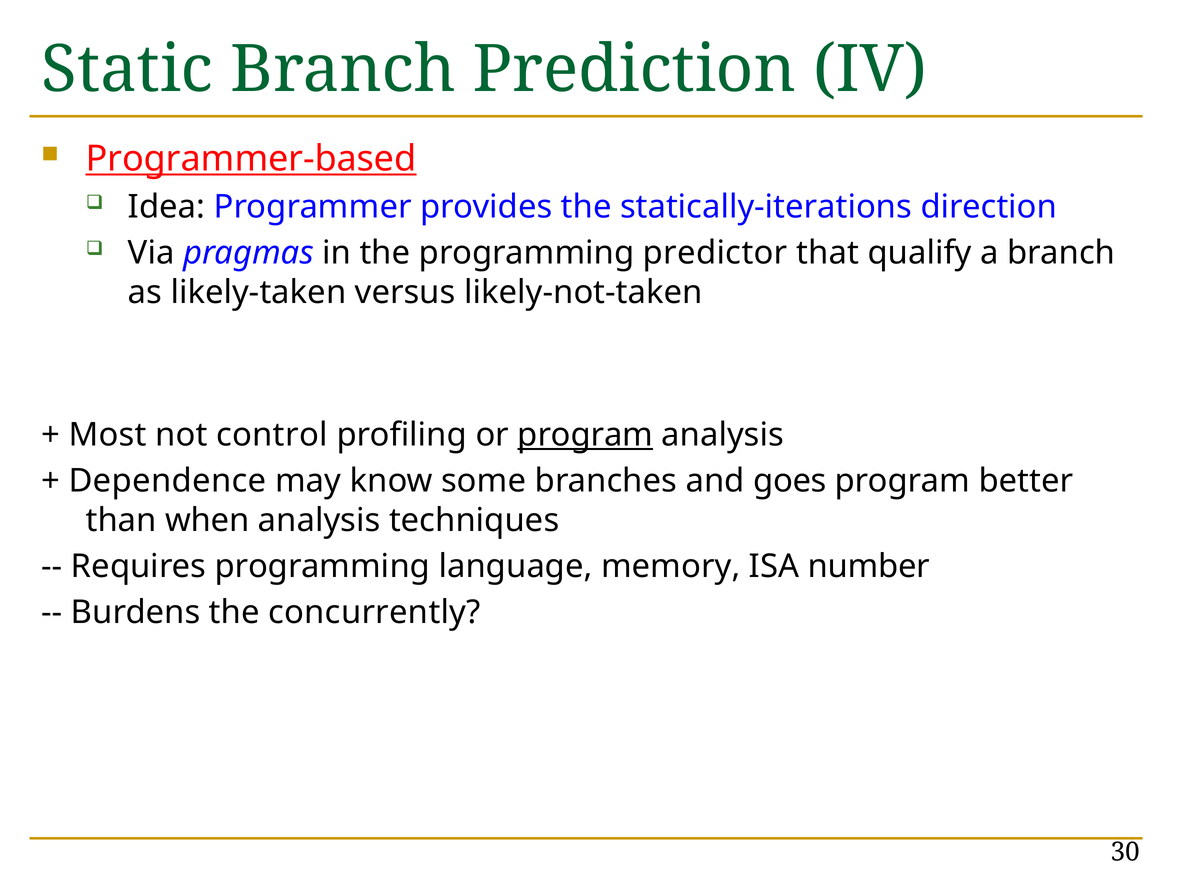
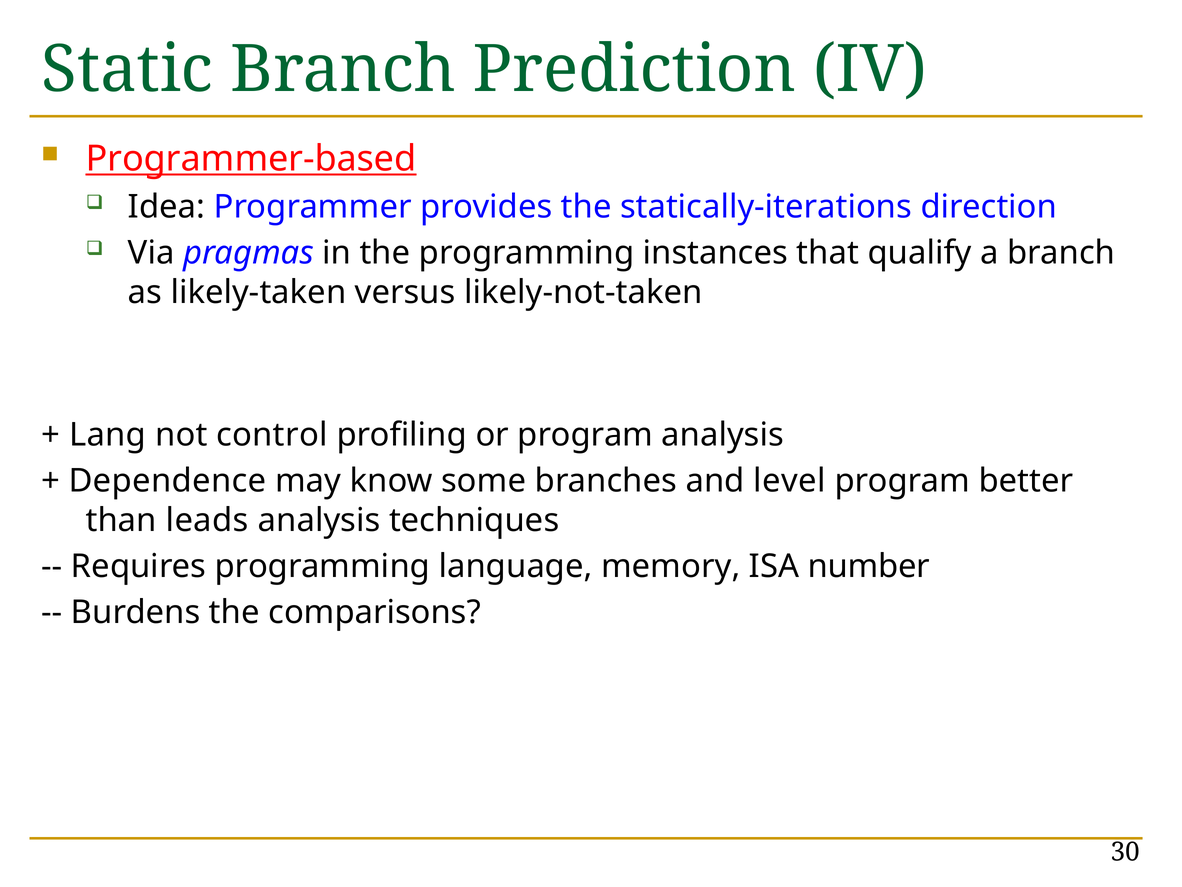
predictor: predictor -> instances (715, 253)
Most: Most -> Lang (108, 435)
program underline: present -> none (585, 435)
goes: goes -> level (790, 481)
when: when -> leads (207, 520)
concurrently: concurrently -> comparisons (375, 612)
